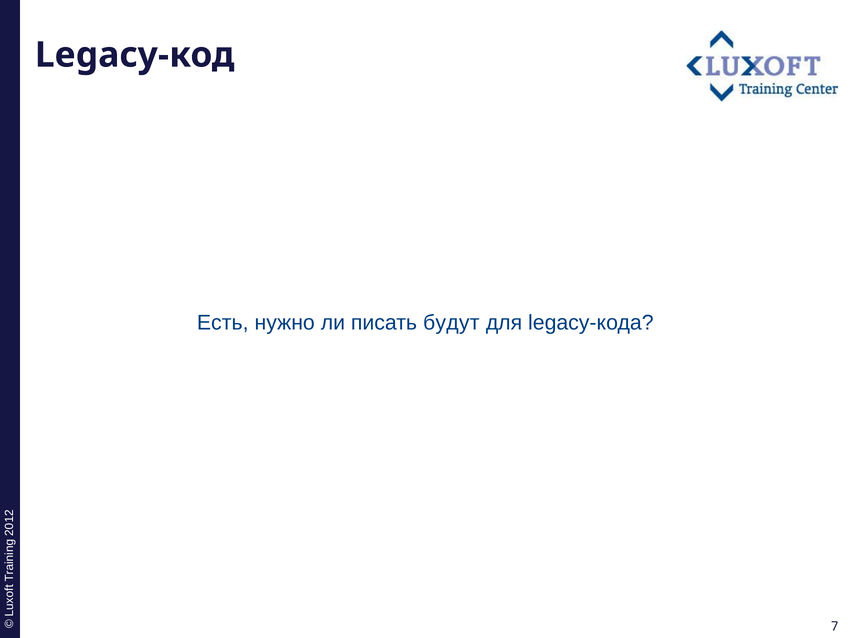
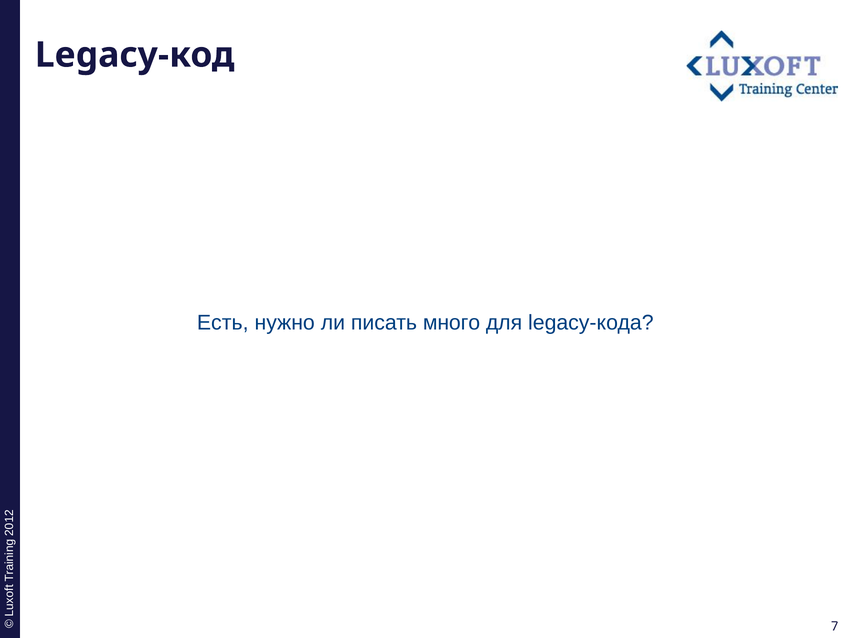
будут: будут -> много (452, 323)
